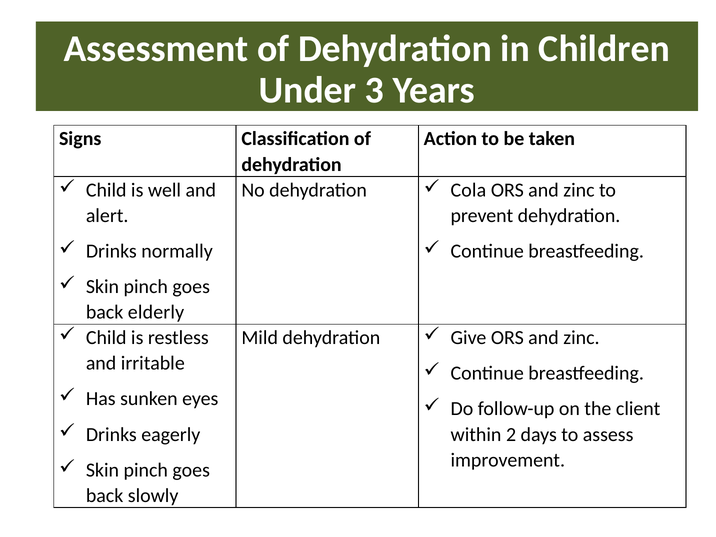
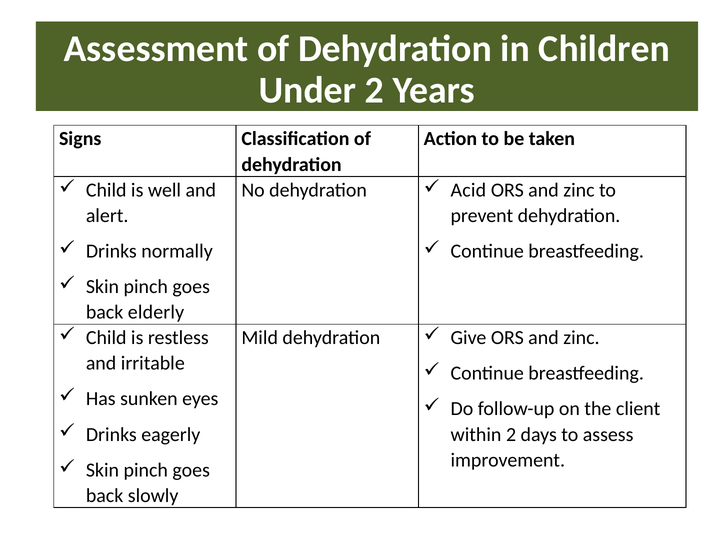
Under 3: 3 -> 2 (375, 90)
Cola: Cola -> Acid (468, 190)
